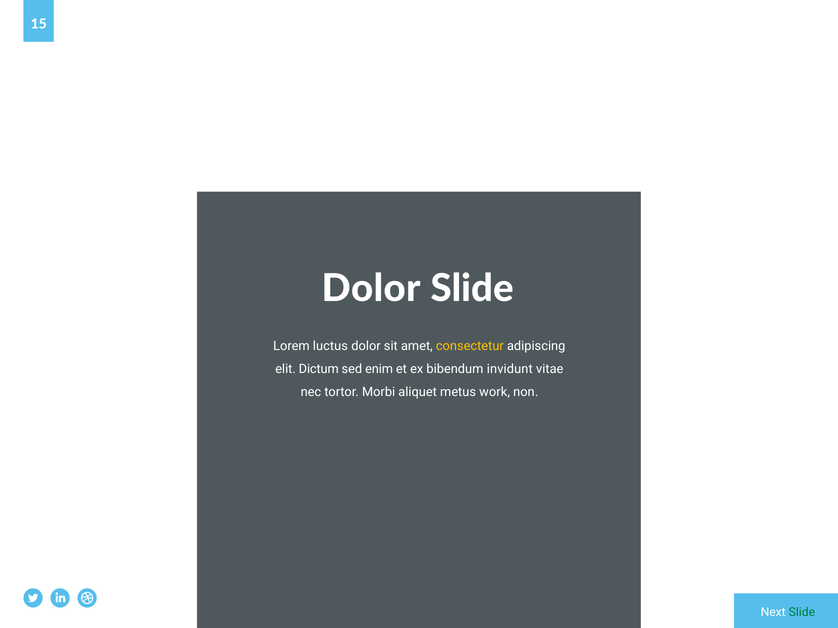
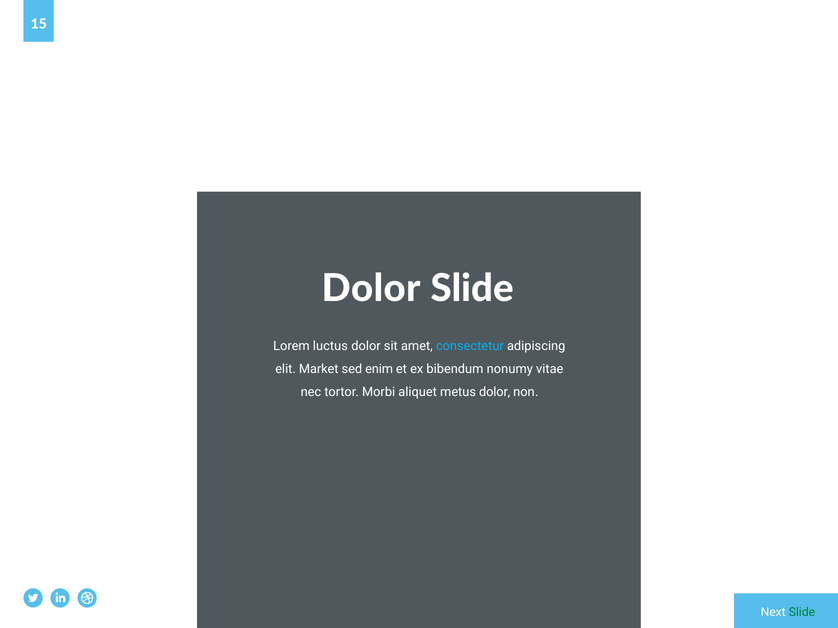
consectetur colour: yellow -> light blue (470, 346)
Dictum: Dictum -> Market (319, 369)
invidunt: invidunt -> nonumy (510, 369)
metus work: work -> dolor (495, 392)
